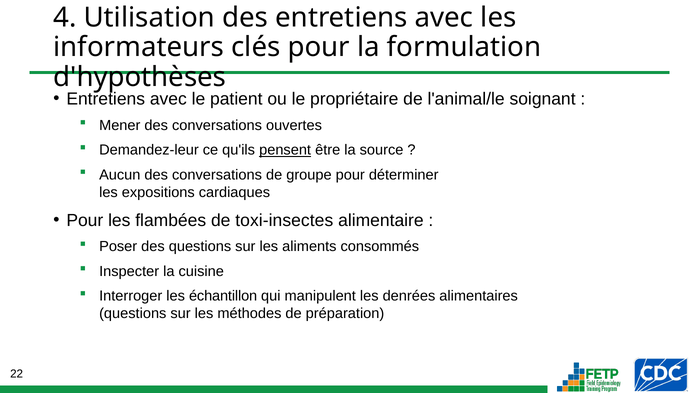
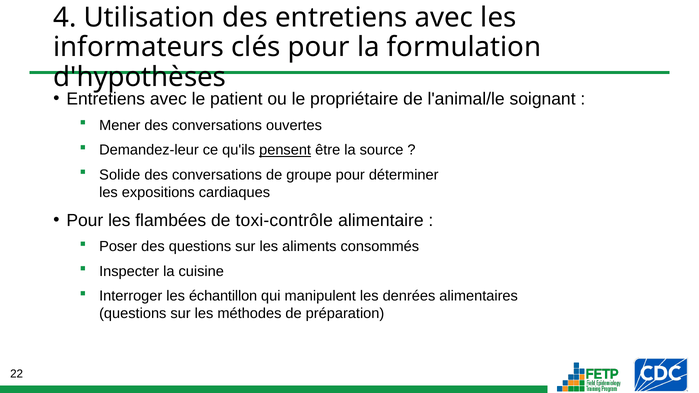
Aucun: Aucun -> Solide (120, 175)
toxi-insectes: toxi-insectes -> toxi-contrôle (284, 220)
